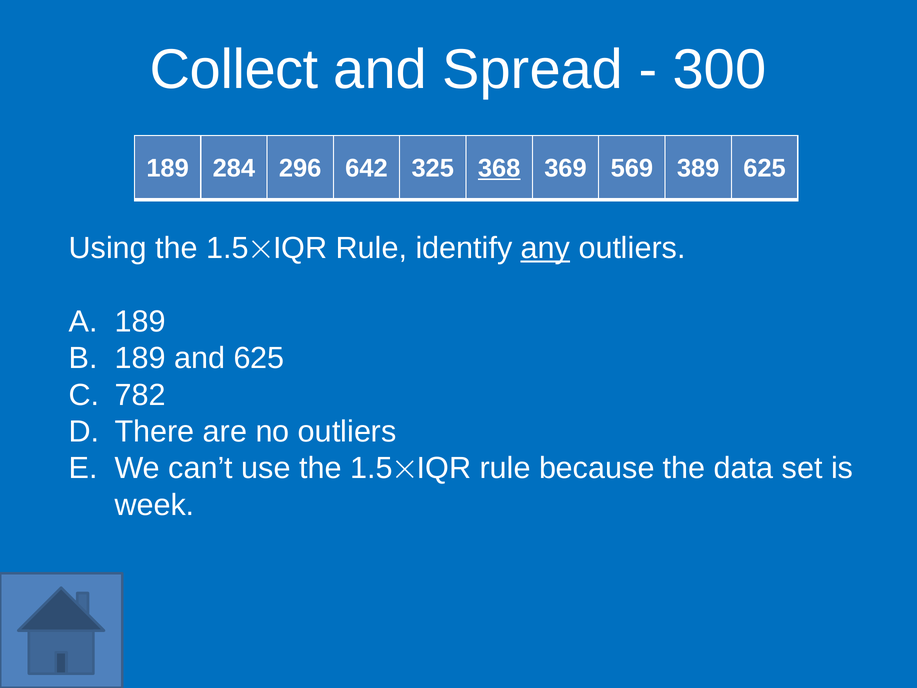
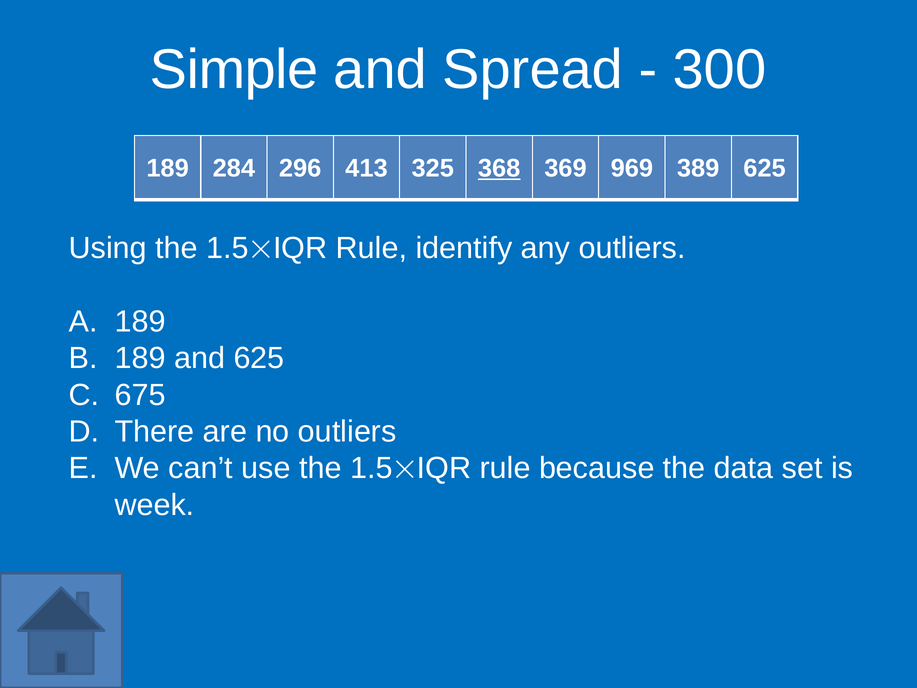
Collect: Collect -> Simple (234, 70)
642: 642 -> 413 (366, 168)
569: 569 -> 969 (632, 168)
any underline: present -> none (545, 248)
782: 782 -> 675 (140, 395)
